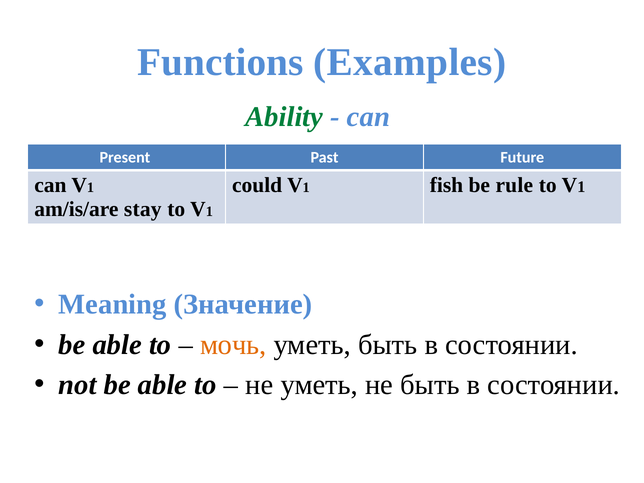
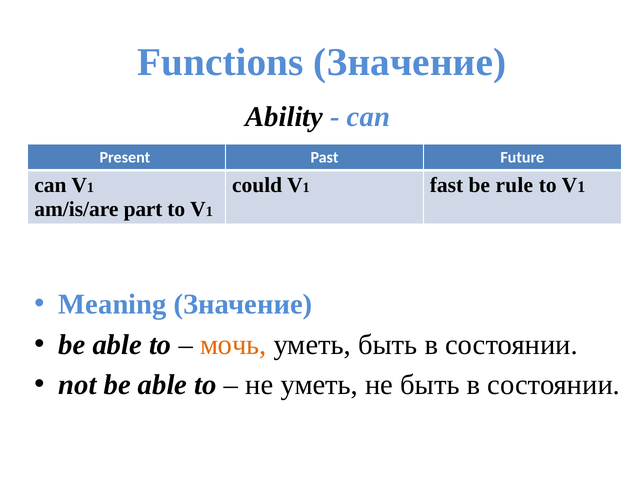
Functions Examples: Examples -> Значение (410, 62)
Ability colour: green -> black (284, 117)
fish: fish -> fast (446, 185)
stay: stay -> part (143, 209)
